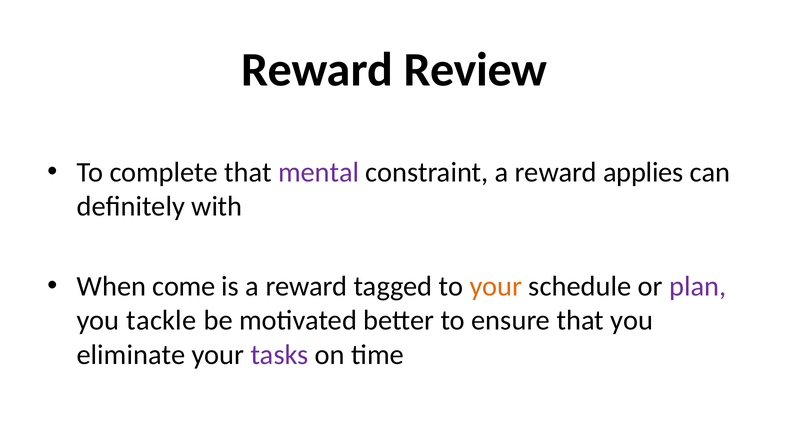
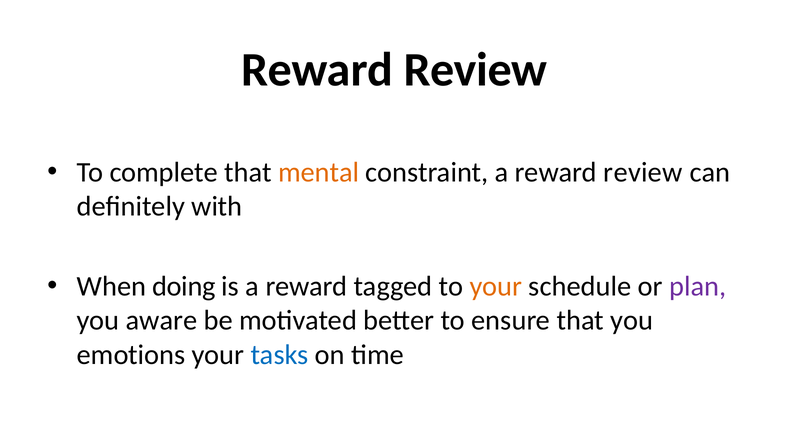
mental colour: purple -> orange (319, 172)
a reward applies: applies -> review (643, 172)
come: come -> doing (184, 286)
tackle: tackle -> aware (162, 321)
eliminate: eliminate -> emotions (131, 355)
tasks colour: purple -> blue (280, 355)
